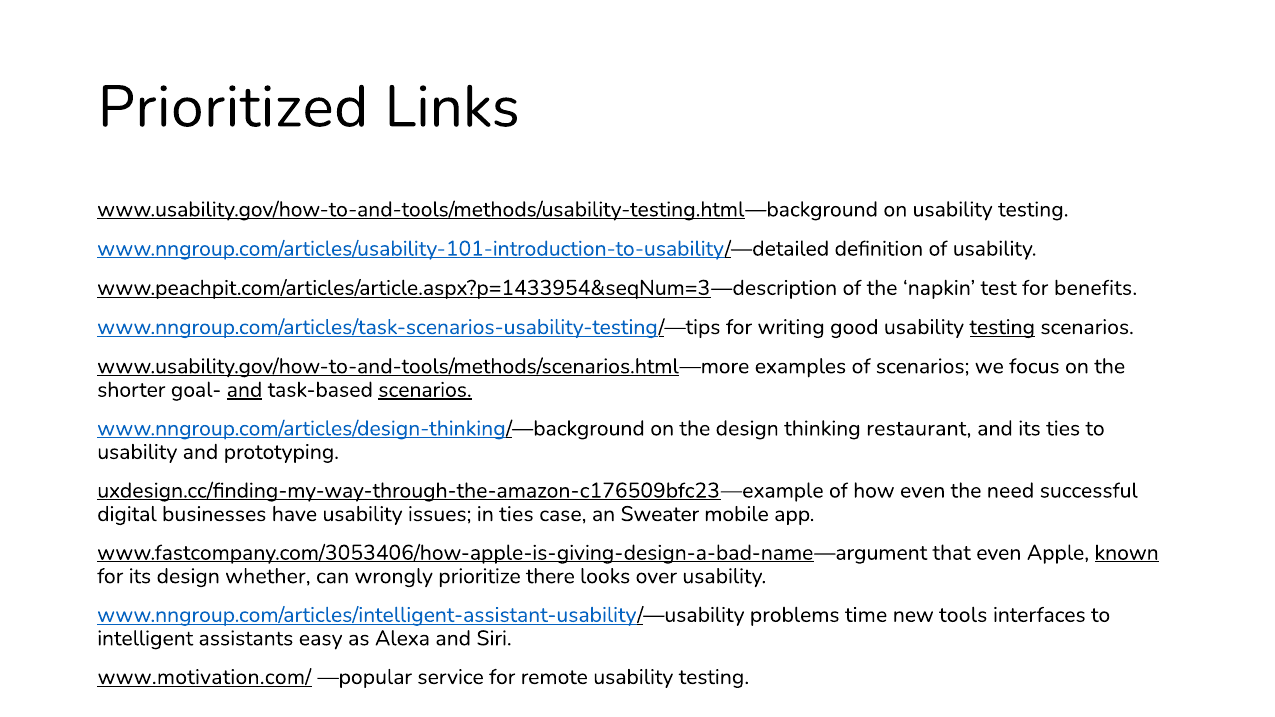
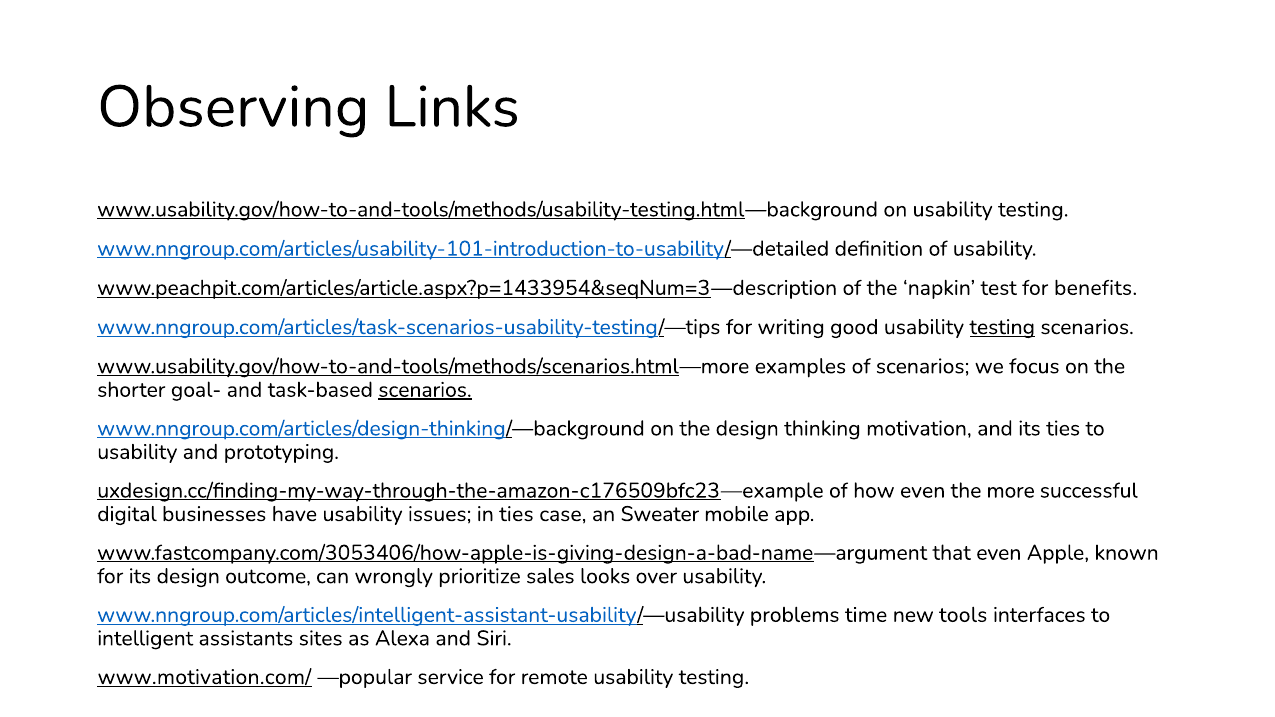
Prioritized: Prioritized -> Observing (233, 107)
and underline: present -> none (245, 390)
restaurant: restaurant -> motivation (919, 429)
need: need -> more (1011, 491)
known underline: present -> none (1127, 553)
whether: whether -> outcome (268, 576)
there: there -> sales (550, 576)
easy: easy -> sites (321, 638)
